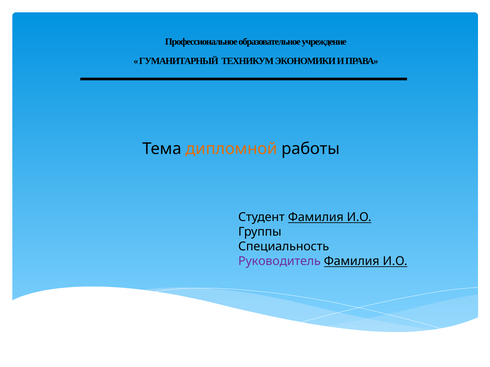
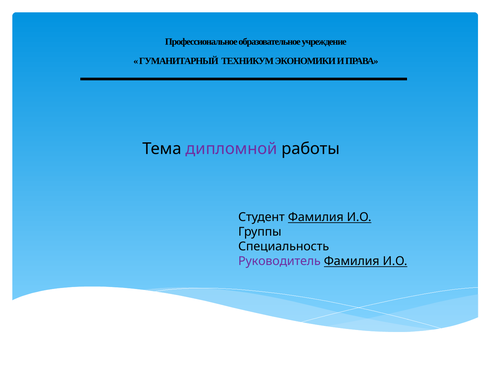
дипломной colour: orange -> purple (231, 149)
